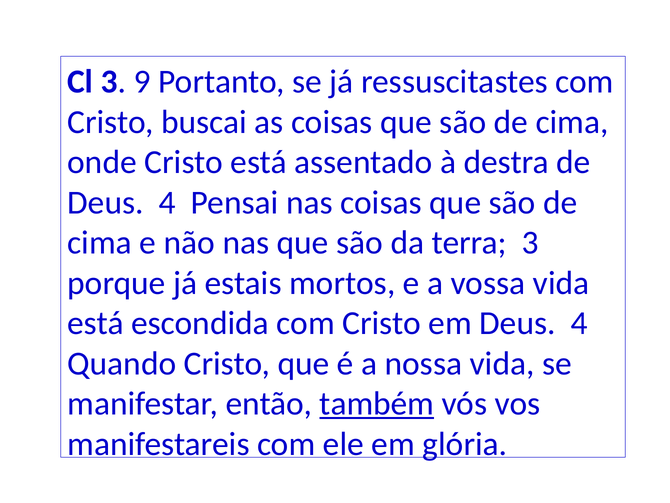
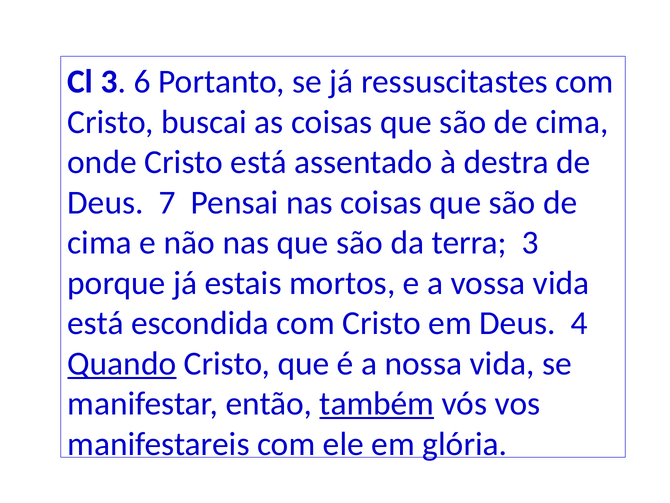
9: 9 -> 6 (142, 82)
4: 4 -> 7 (167, 202)
Quando underline: none -> present (122, 363)
